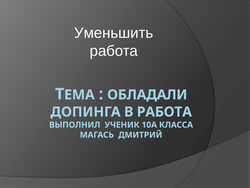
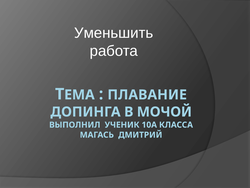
ОБЛАДАЛИ: ОБЛАДАЛИ -> ПЛАВАНИЕ (147, 95)
В РАБОТА: РАБОТА -> МОЧОЙ (164, 112)
